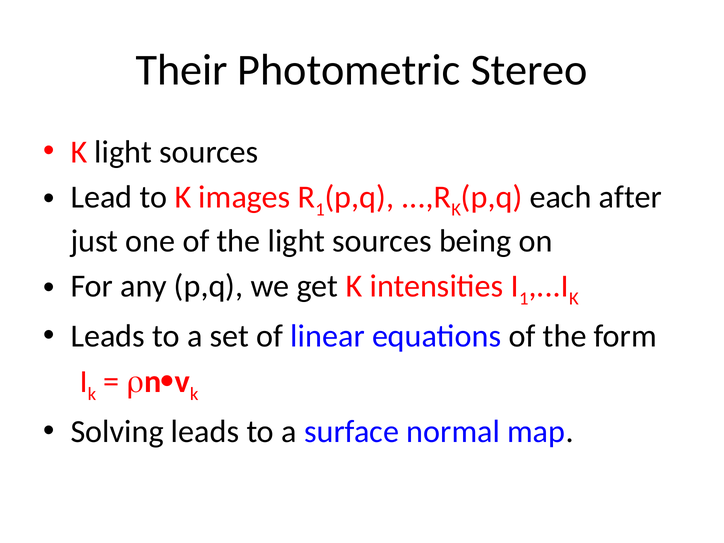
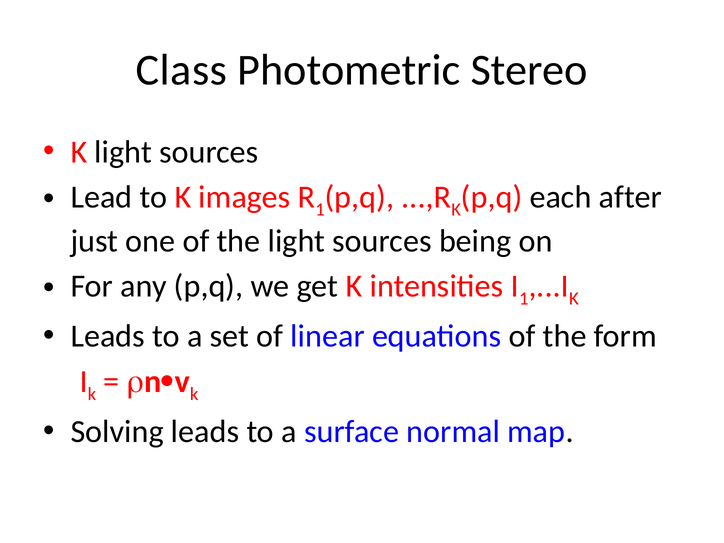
Their: Their -> Class (181, 70)
